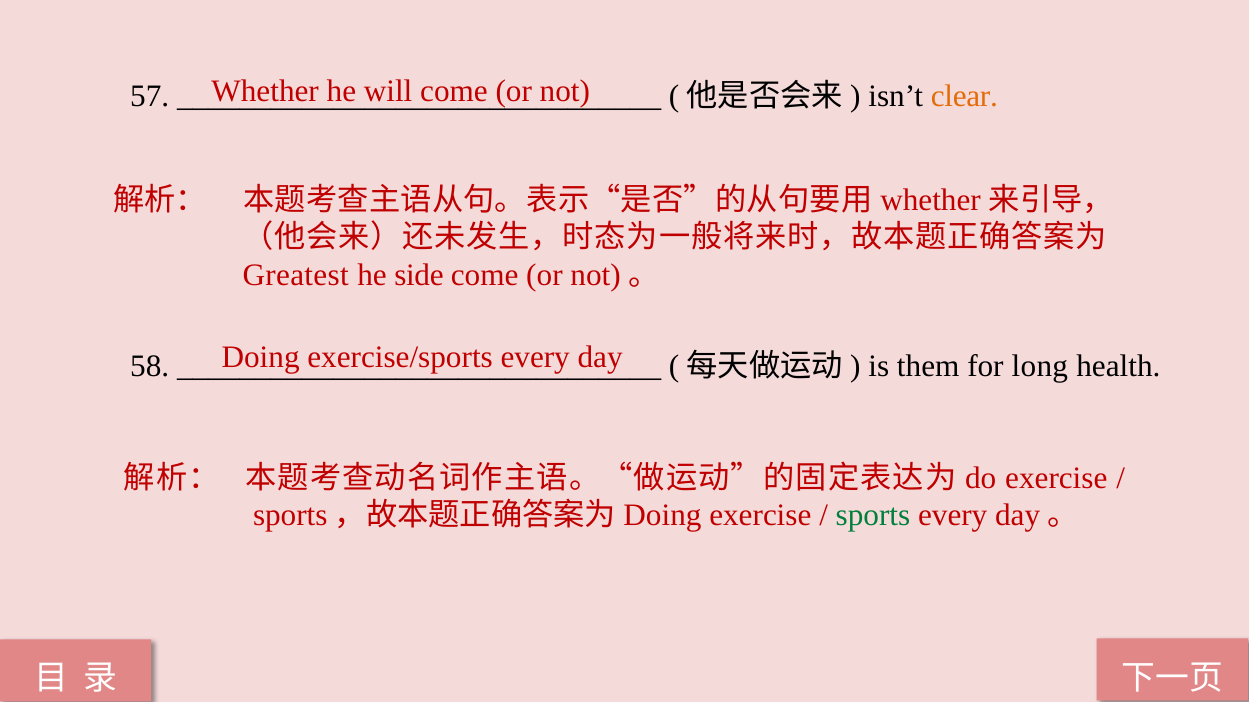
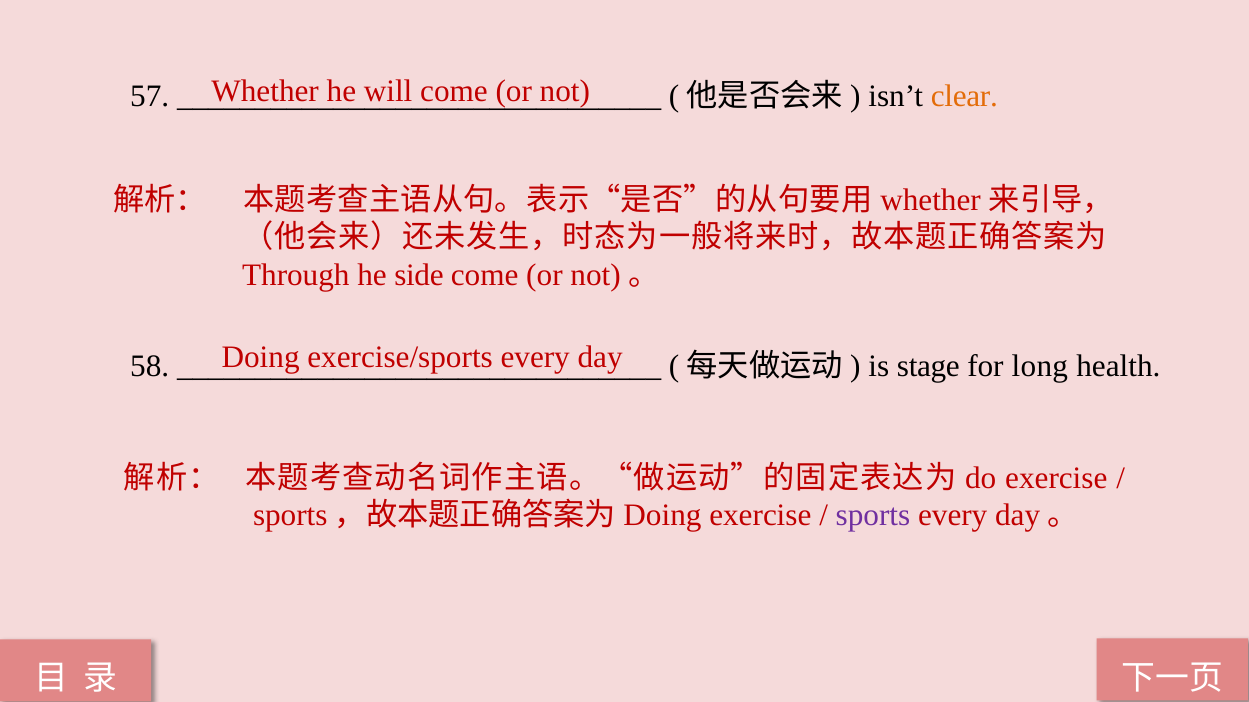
Greatest: Greatest -> Through (296, 275)
them: them -> stage (928, 366)
sports colour: green -> purple (873, 516)
